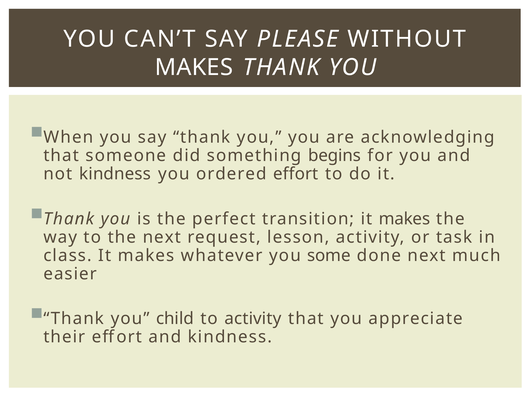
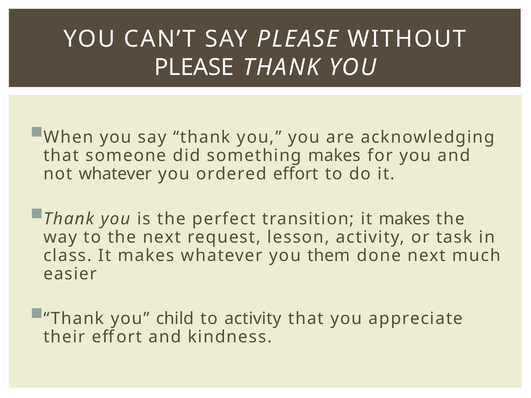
MAKES: MAKES -> PLEASE (194, 67)
something begins: begins -> makes (334, 156)
not kindness: kindness -> whatever (115, 174)
some: some -> them (329, 256)
